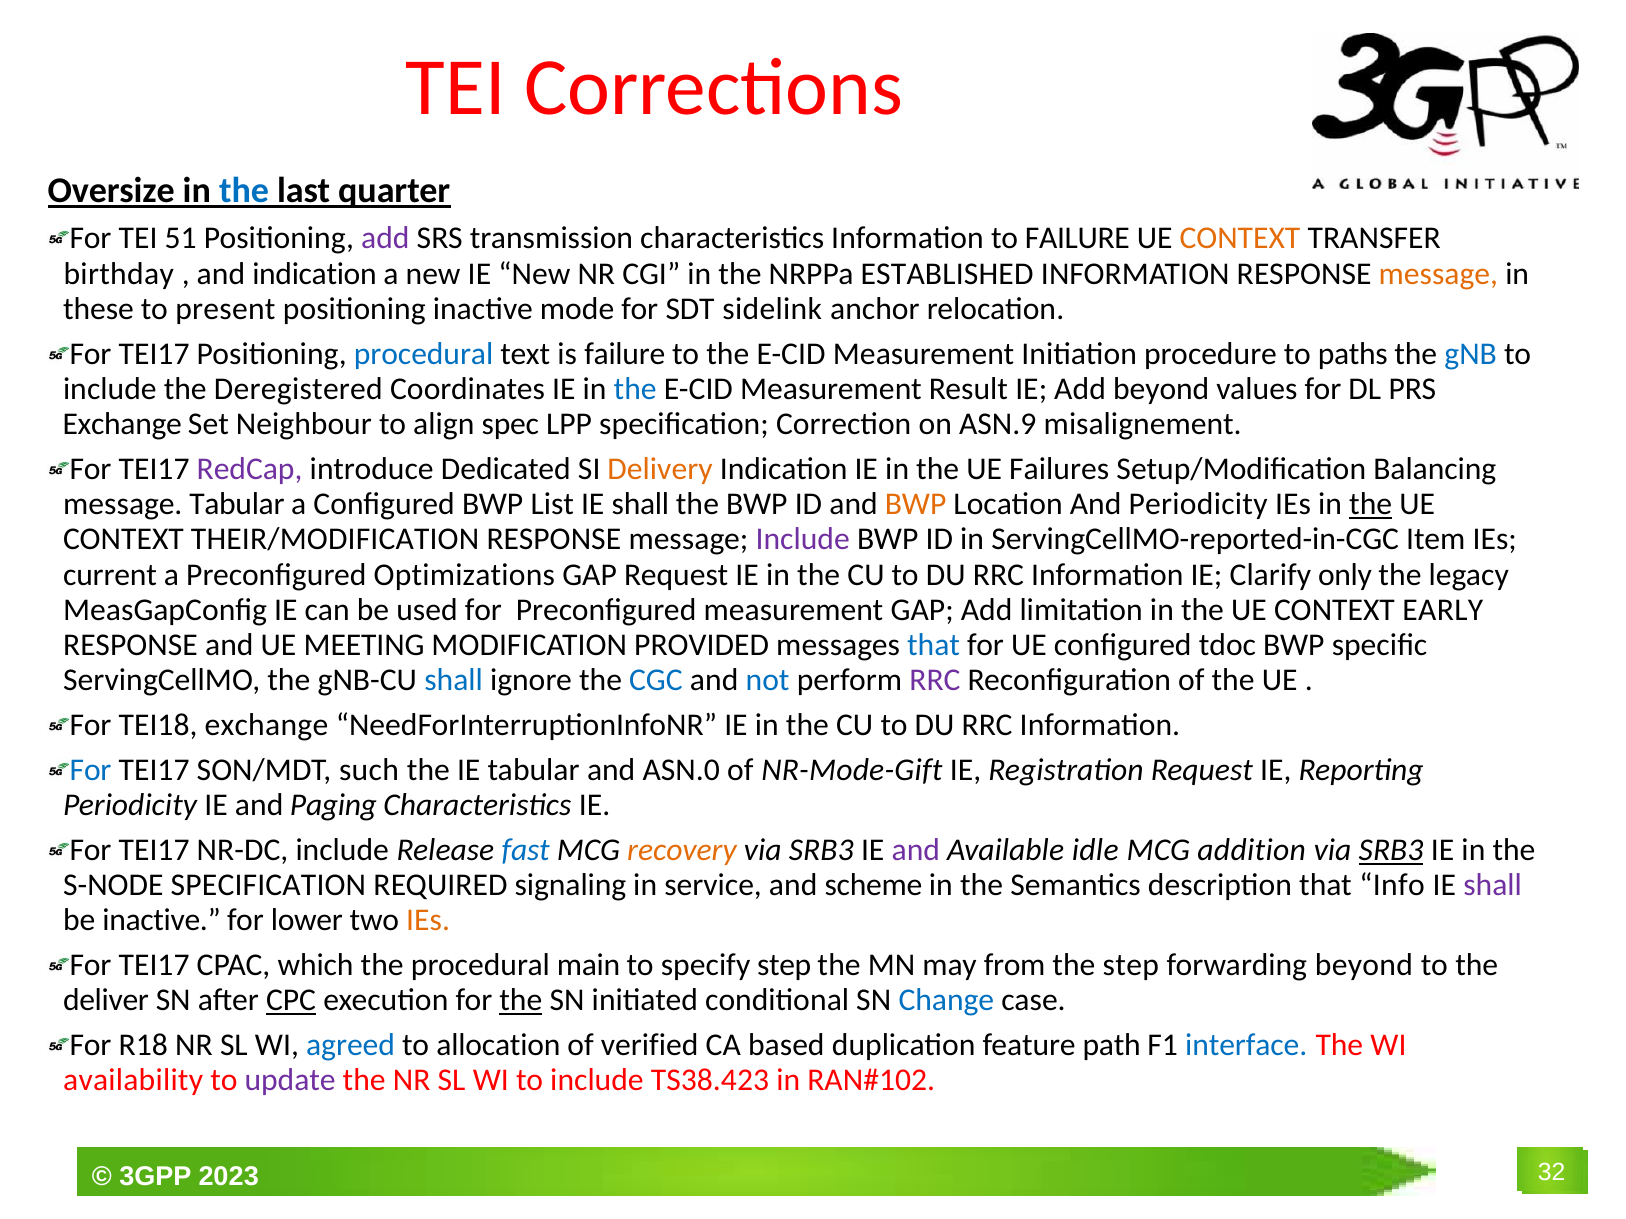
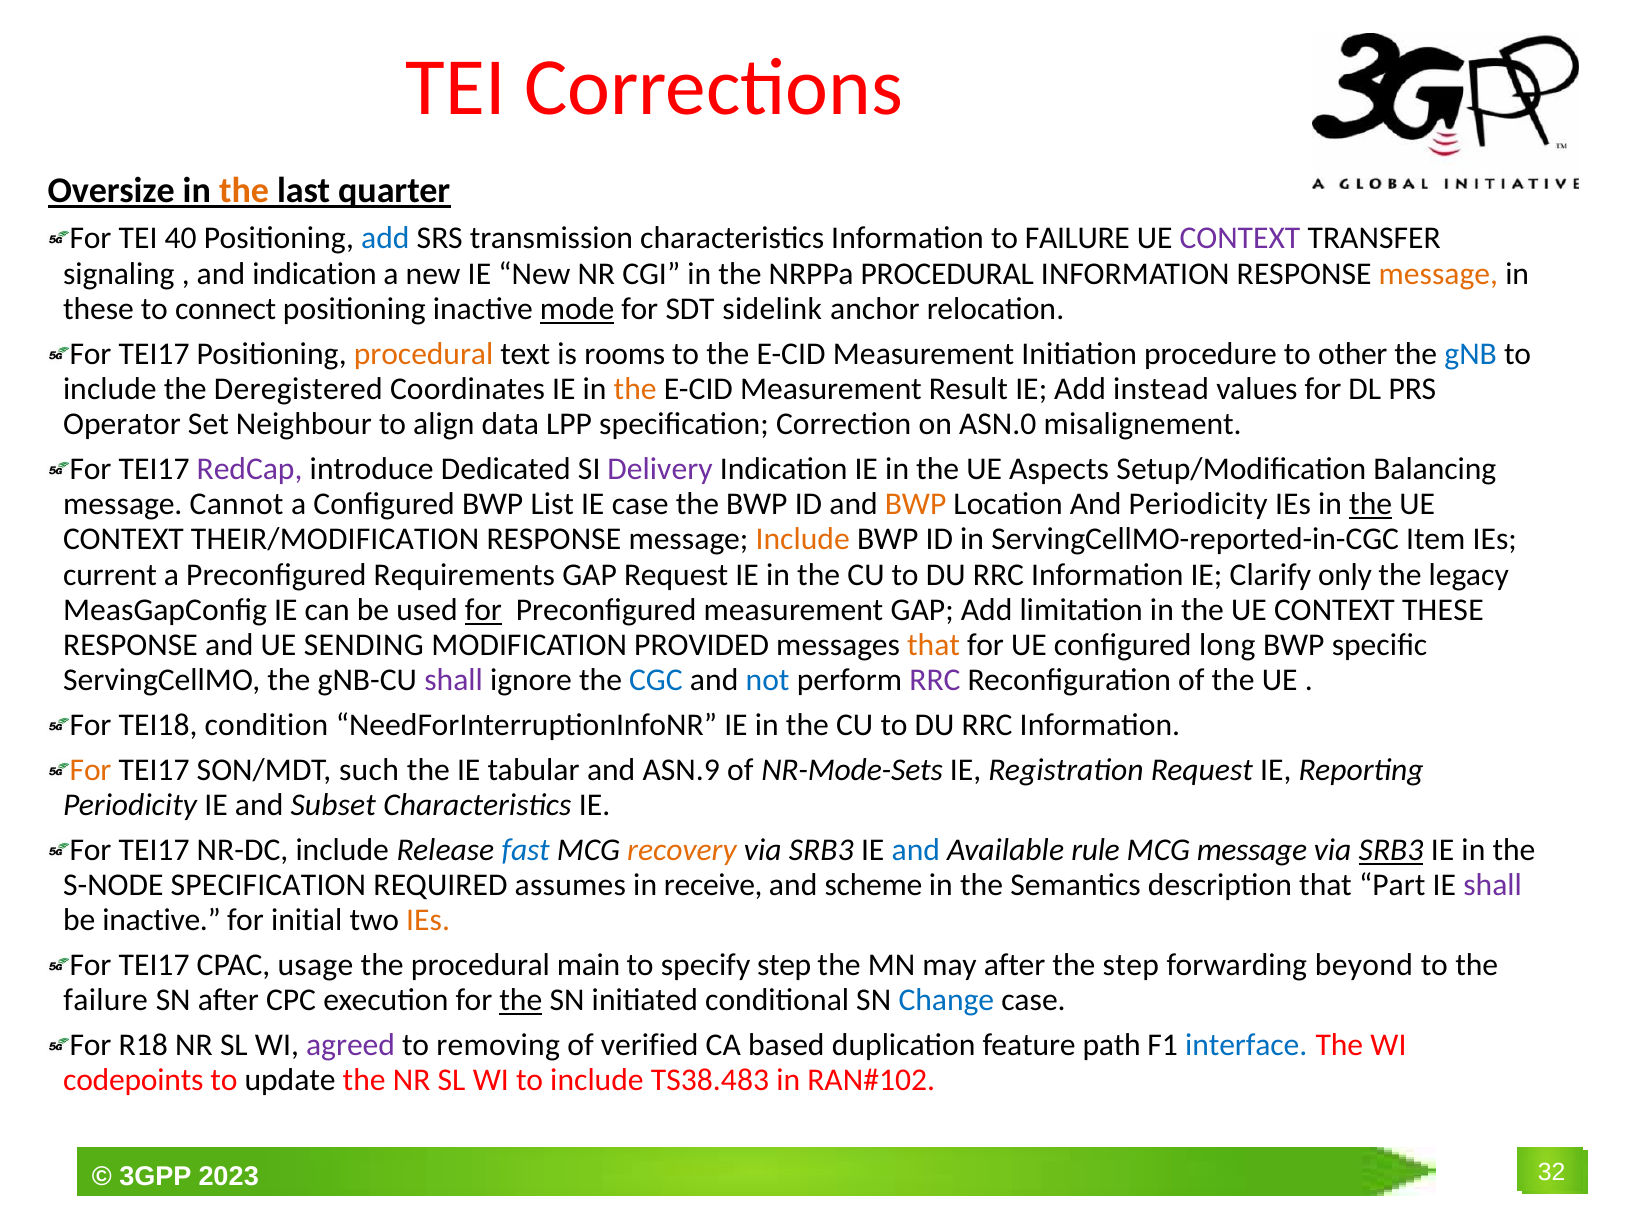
the colour: blue -> orange (244, 191)
51: 51 -> 40 (181, 239)
add colour: purple -> blue (385, 239)
CONTEXT colour: orange -> purple (1240, 239)
birthday: birthday -> signaling (119, 274)
NRPPa ESTABLISHED: ESTABLISHED -> PROCEDURAL (947, 274)
present: present -> connect (226, 309)
mode underline: none -> present (577, 309)
procedural colour: blue -> orange (424, 354)
is failure: failure -> rooms (625, 354)
paths: paths -> other (1353, 354)
the colour: blue -> orange (635, 389)
Add beyond: beyond -> instead (1161, 389)
Exchange: Exchange -> Operator (122, 424)
spec: spec -> data (510, 424)
ASN.9: ASN.9 -> ASN.0 (998, 424)
Delivery colour: orange -> purple (660, 469)
Failures: Failures -> Aspects (1059, 469)
message Tabular: Tabular -> Cannot (237, 504)
List IE shall: shall -> case (640, 504)
Include colour: purple -> orange (803, 540)
Optimizations: Optimizations -> Requirements (464, 575)
for underline: none -> present (483, 610)
CONTEXT EARLY: EARLY -> THESE (1443, 610)
MEETING: MEETING -> SENDING (364, 646)
that colour: blue -> orange (934, 646)
tdoc: tdoc -> long (1227, 646)
shall colour: blue -> purple (454, 681)
TEI18 exchange: exchange -> condition (266, 726)
For colour: blue -> orange (91, 770)
ASN.0: ASN.0 -> ASN.9 (681, 770)
NR-Mode-Gift: NR-Mode-Gift -> NR-Mode-Sets (852, 770)
Paging: Paging -> Subset (333, 806)
and colour: purple -> blue (916, 850)
idle: idle -> rule (1096, 850)
MCG addition: addition -> message (1252, 850)
signaling: signaling -> assumes (570, 886)
service: service -> receive (713, 886)
Info: Info -> Part (1392, 886)
lower: lower -> initial (307, 921)
which: which -> usage (315, 966)
may from: from -> after (1015, 966)
deliver: deliver -> failure (106, 1001)
CPC underline: present -> none (291, 1001)
agreed colour: blue -> purple (351, 1046)
allocation: allocation -> removing (498, 1046)
availability: availability -> codepoints (133, 1081)
update colour: purple -> black (290, 1081)
TS38.423: TS38.423 -> TS38.483 (710, 1081)
